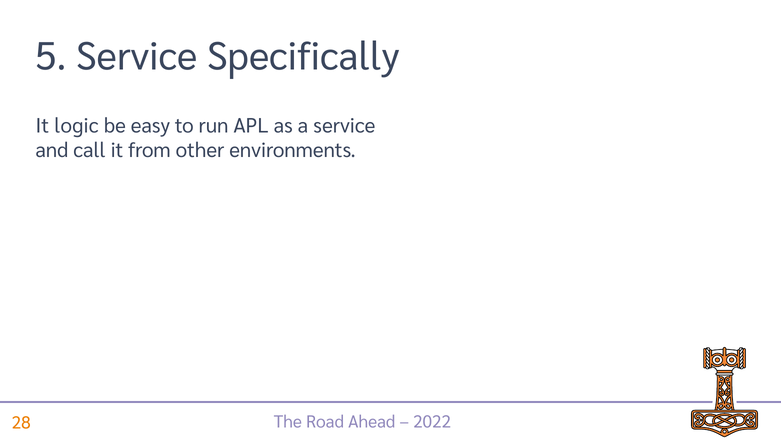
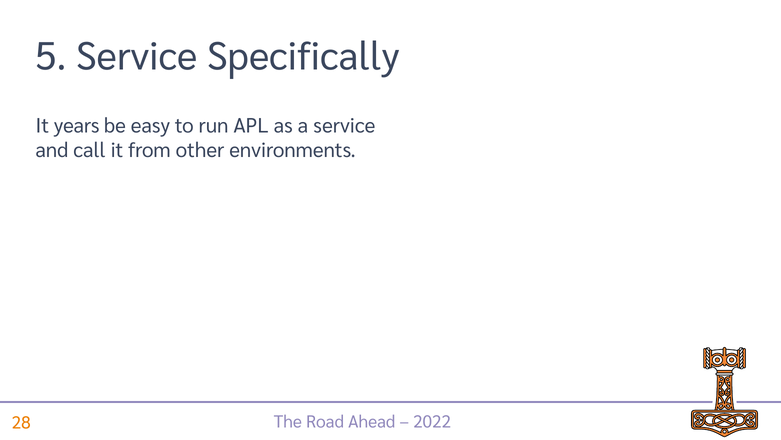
logic: logic -> years (77, 126)
